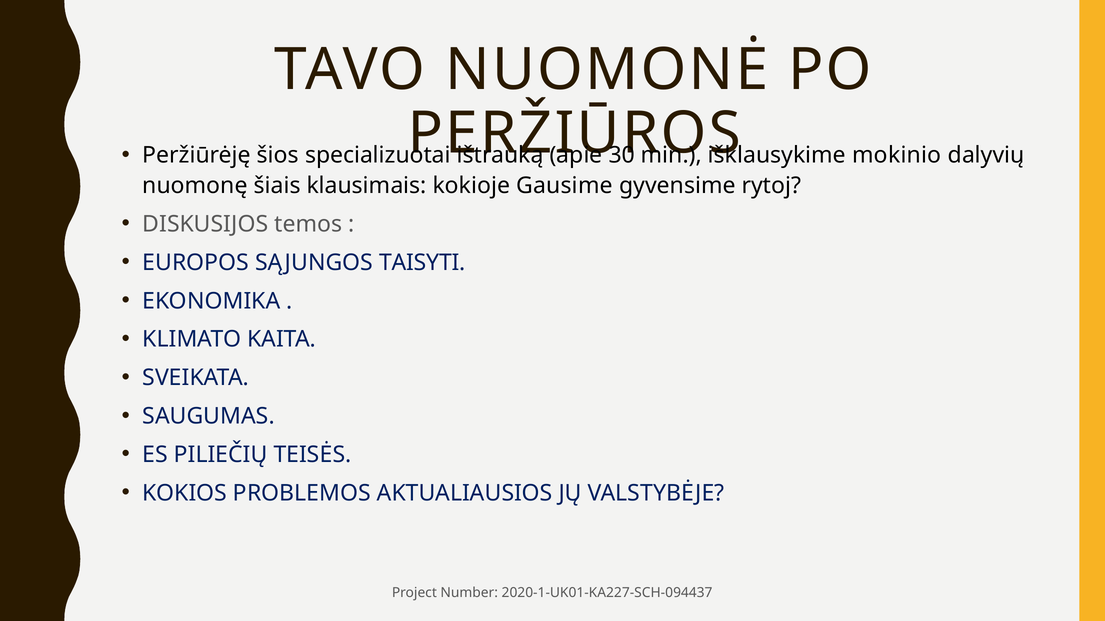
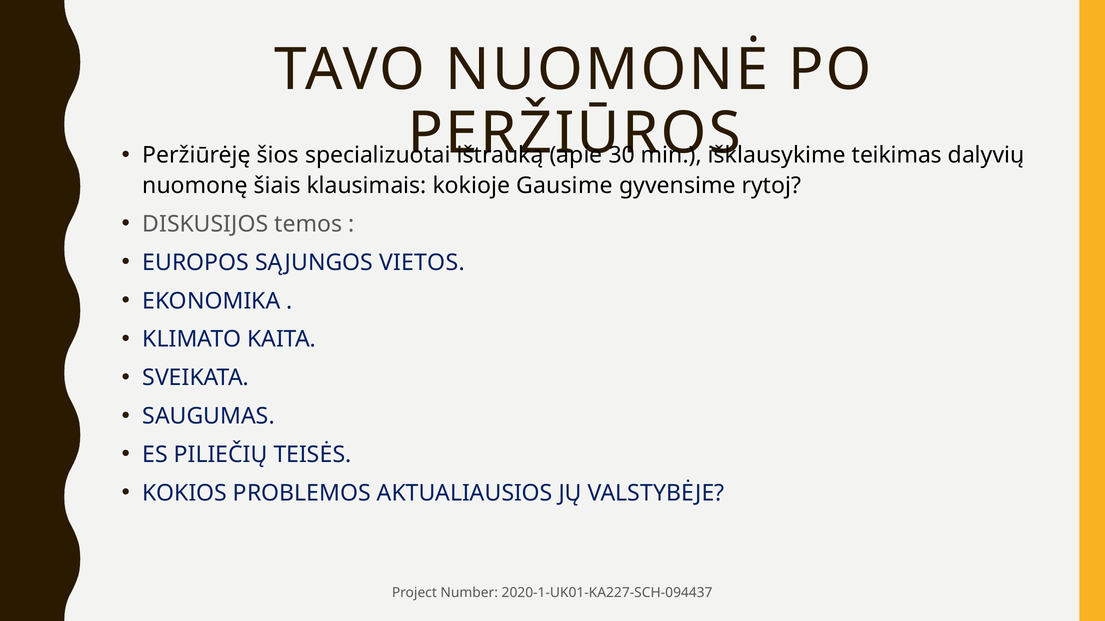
mokinio: mokinio -> teikimas (897, 155)
TAISYTI: TAISYTI -> VIETOS (422, 263)
